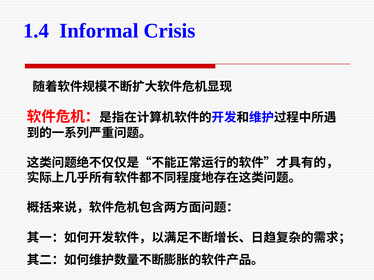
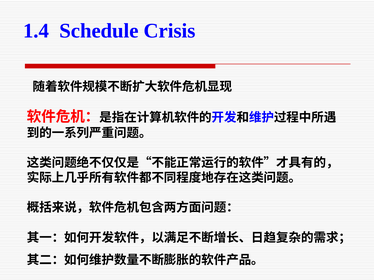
Informal: Informal -> Schedule (99, 31)
